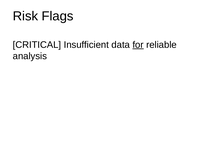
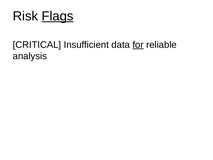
Flags underline: none -> present (58, 16)
